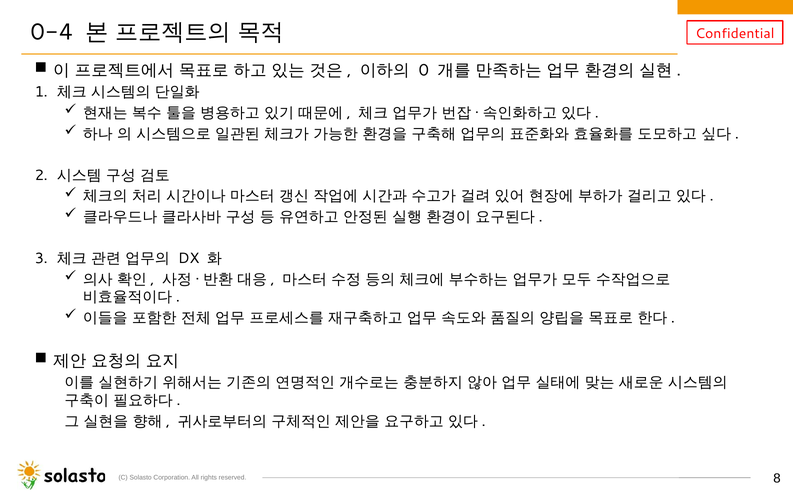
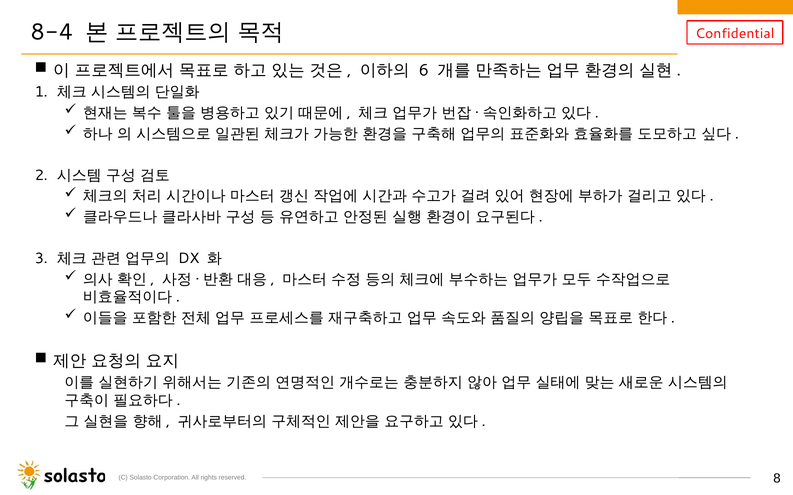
0-4: 0-4 -> 8-4 (52, 32)
0: 0 -> 6 (424, 70)
